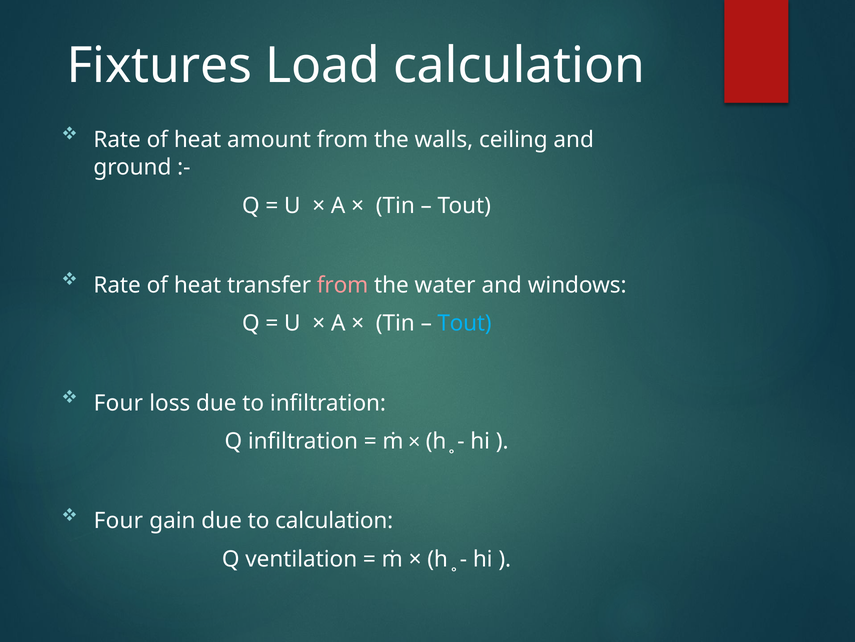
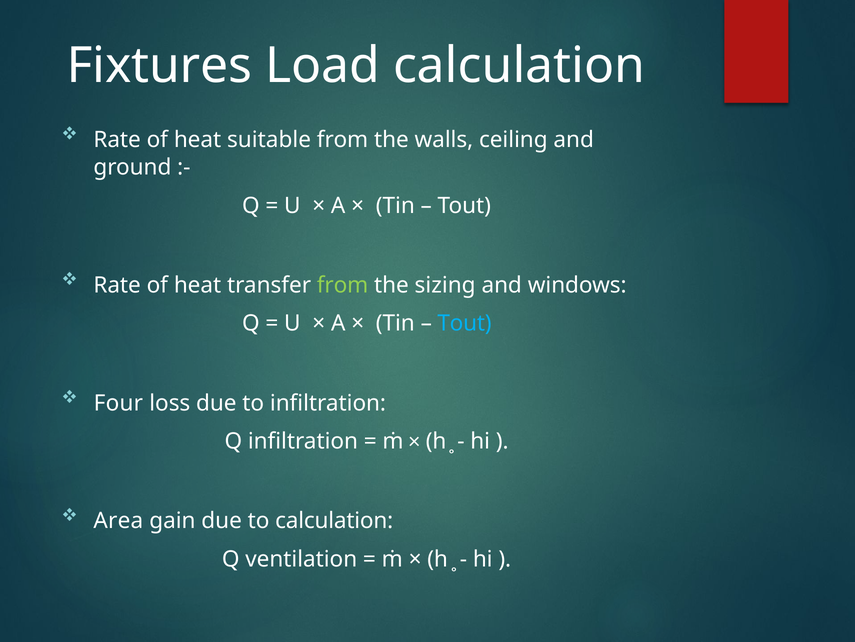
amount: amount -> suitable (269, 140)
from colour: pink -> light green (343, 285)
water: water -> sizing (445, 285)
Four: Four -> Area (118, 520)
